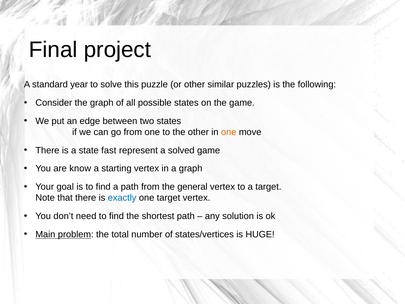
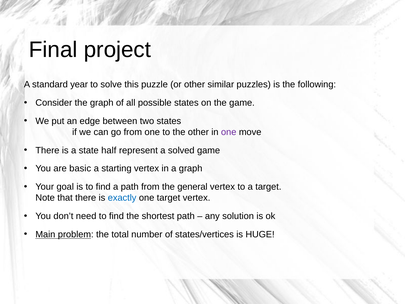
one colour: orange -> purple (229, 132)
fast: fast -> half (109, 150)
know: know -> basic (80, 168)
